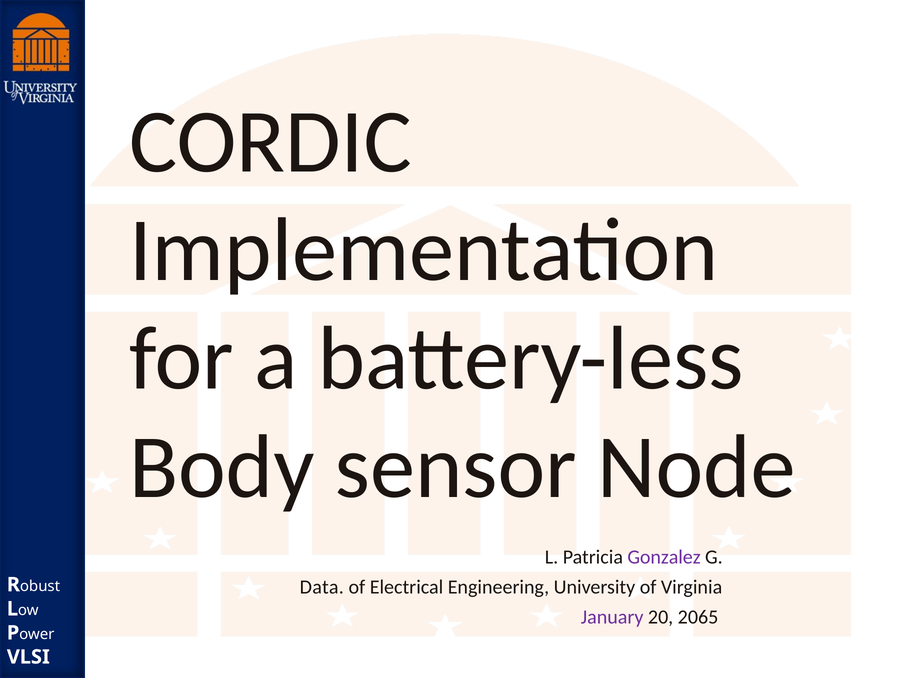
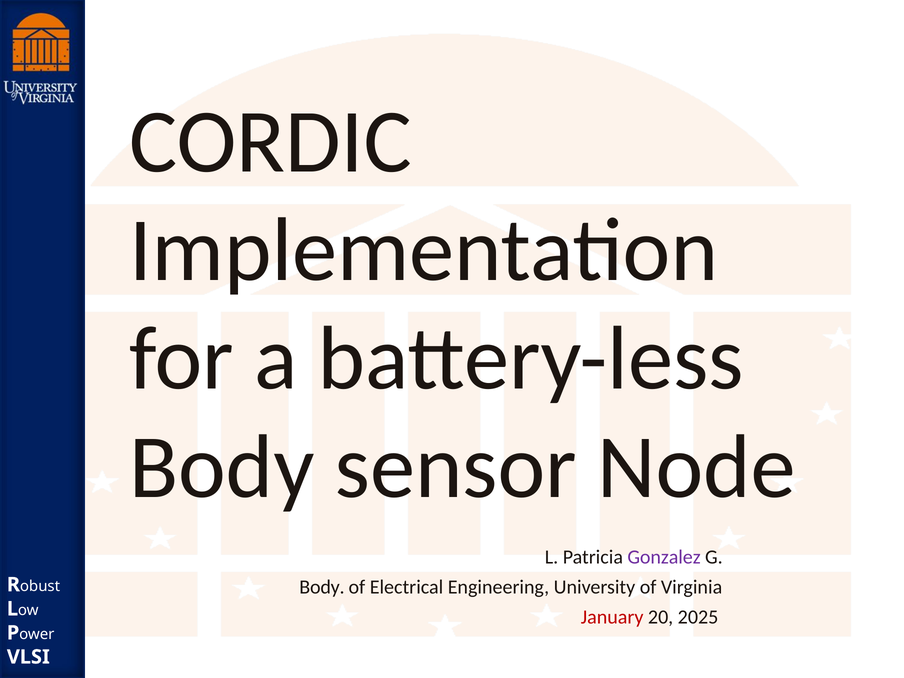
Data: Data -> Body (322, 587)
January colour: purple -> red (612, 617)
2065: 2065 -> 2025 (698, 617)
